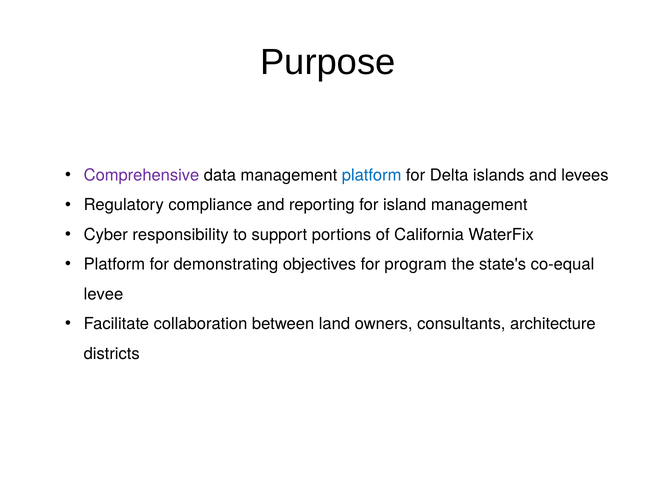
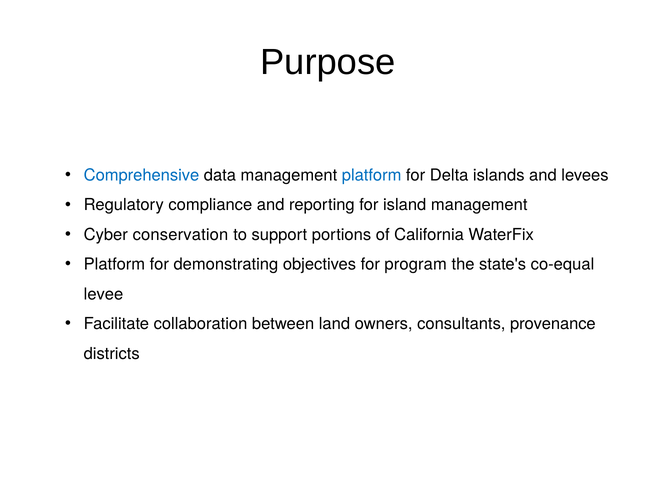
Comprehensive colour: purple -> blue (141, 175)
responsibility: responsibility -> conservation (180, 235)
architecture: architecture -> provenance (553, 324)
